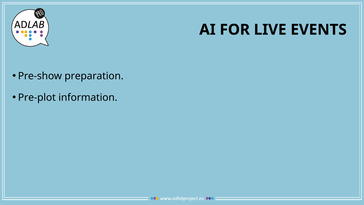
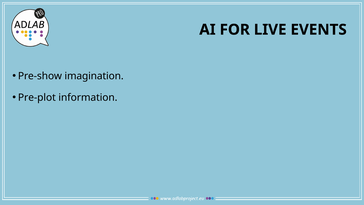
preparation: preparation -> imagination (94, 76)
